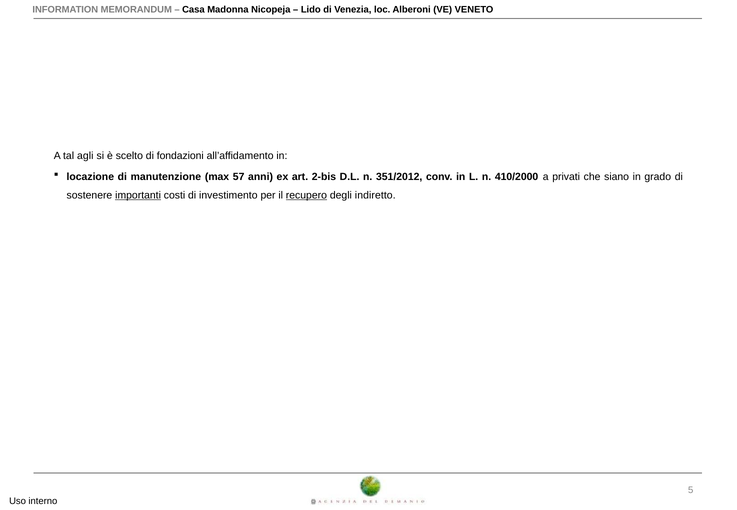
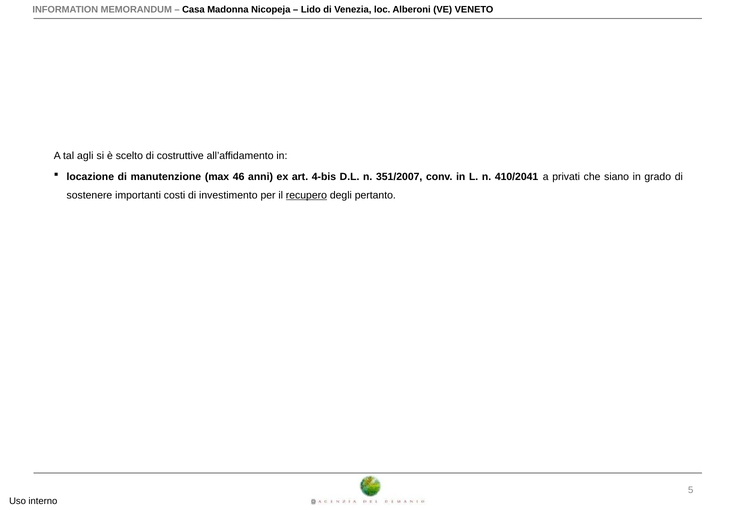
fondazioni: fondazioni -> costruttive (180, 156)
57: 57 -> 46 (239, 177)
2-bis: 2-bis -> 4-bis (324, 177)
351/2012: 351/2012 -> 351/2007 (399, 177)
410/2000: 410/2000 -> 410/2041 (517, 177)
importanti underline: present -> none (138, 195)
indiretto: indiretto -> pertanto (375, 195)
